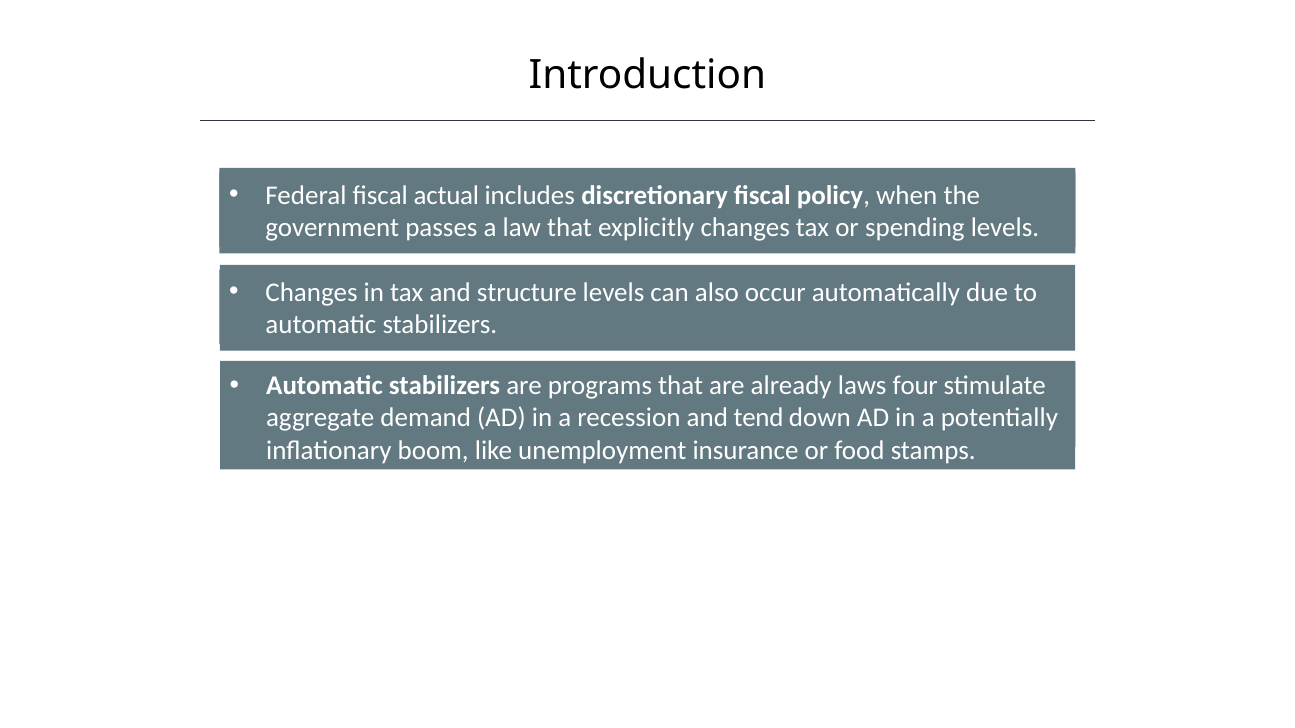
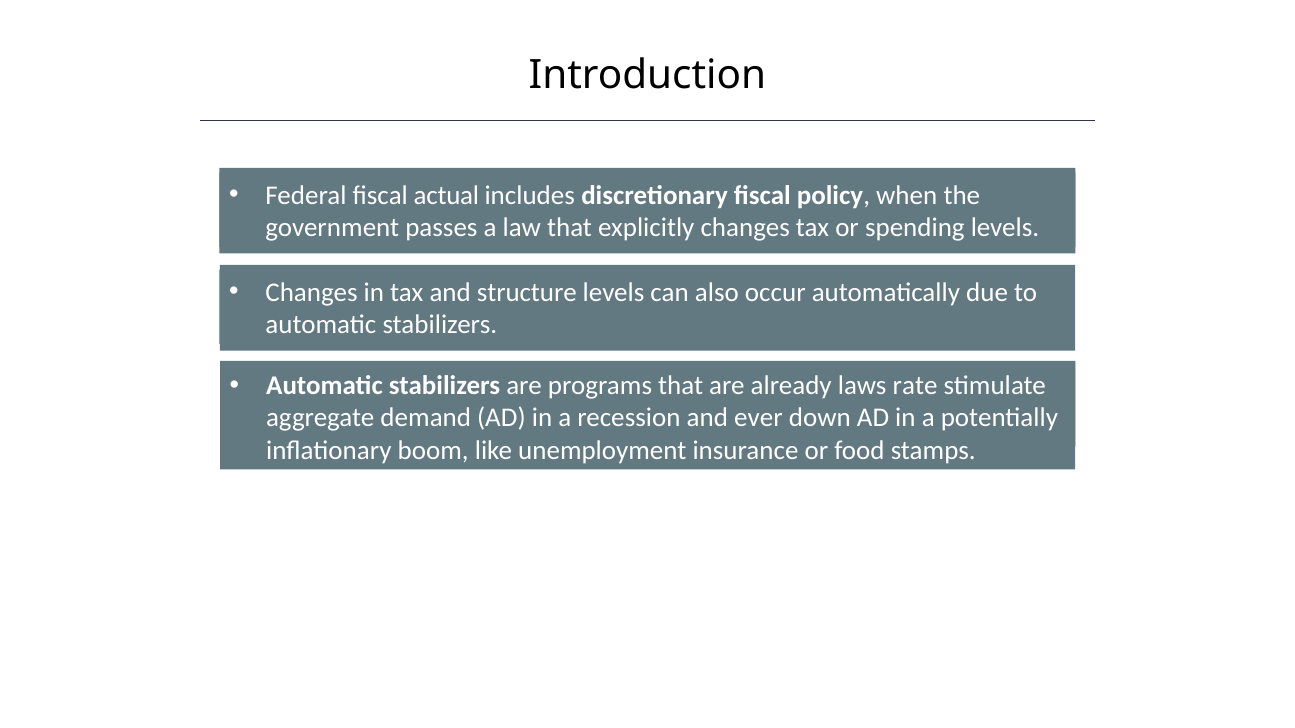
four: four -> rate (915, 386)
tend: tend -> ever (758, 418)
